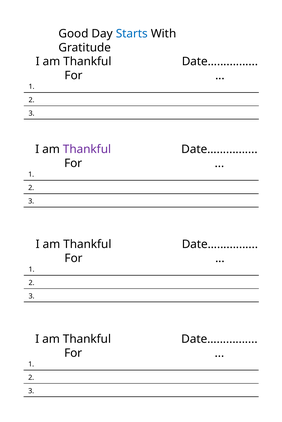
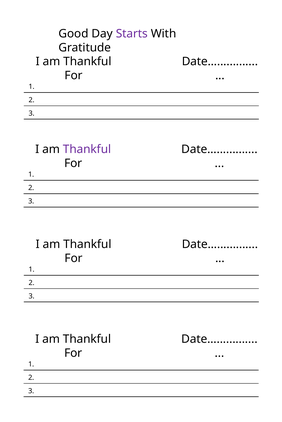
Starts colour: blue -> purple (132, 34)
